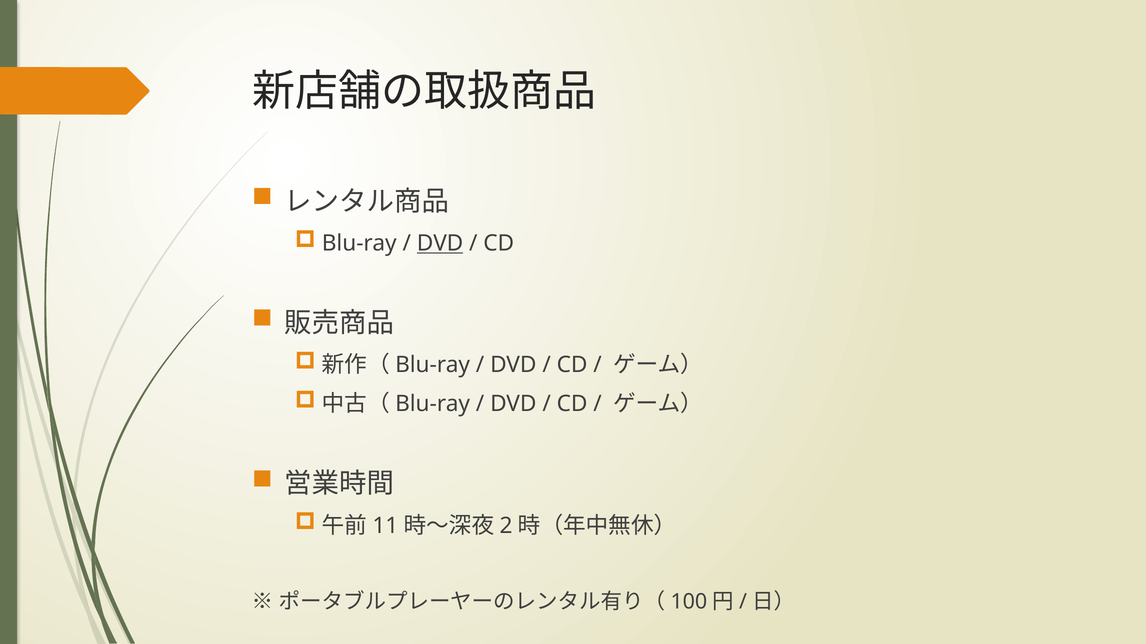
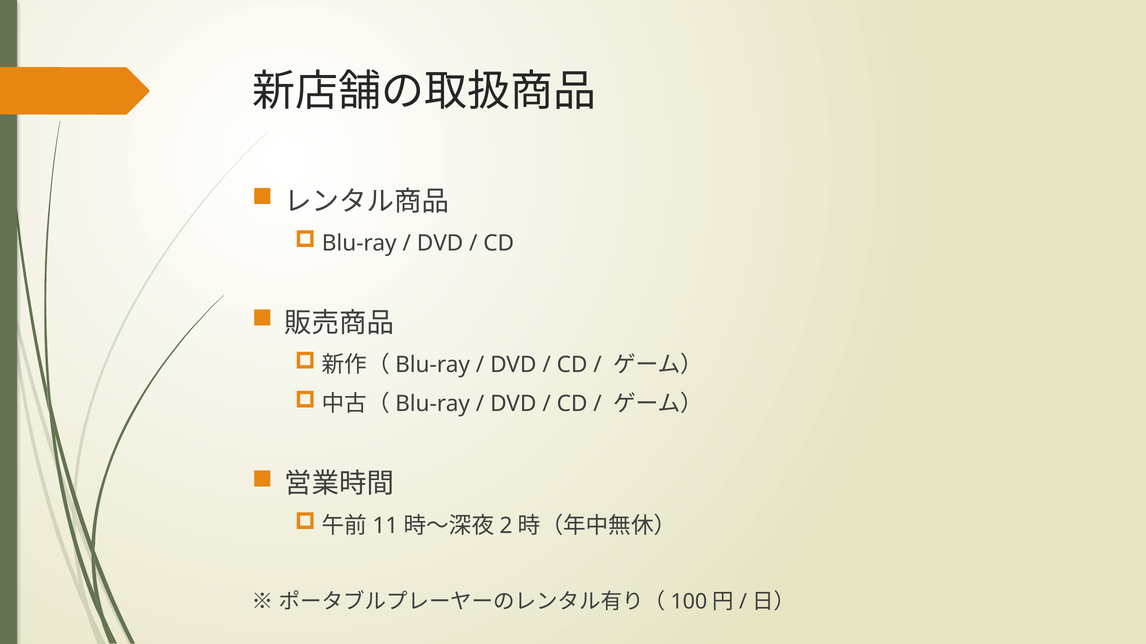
DVD underline: present -> none (440, 243)
